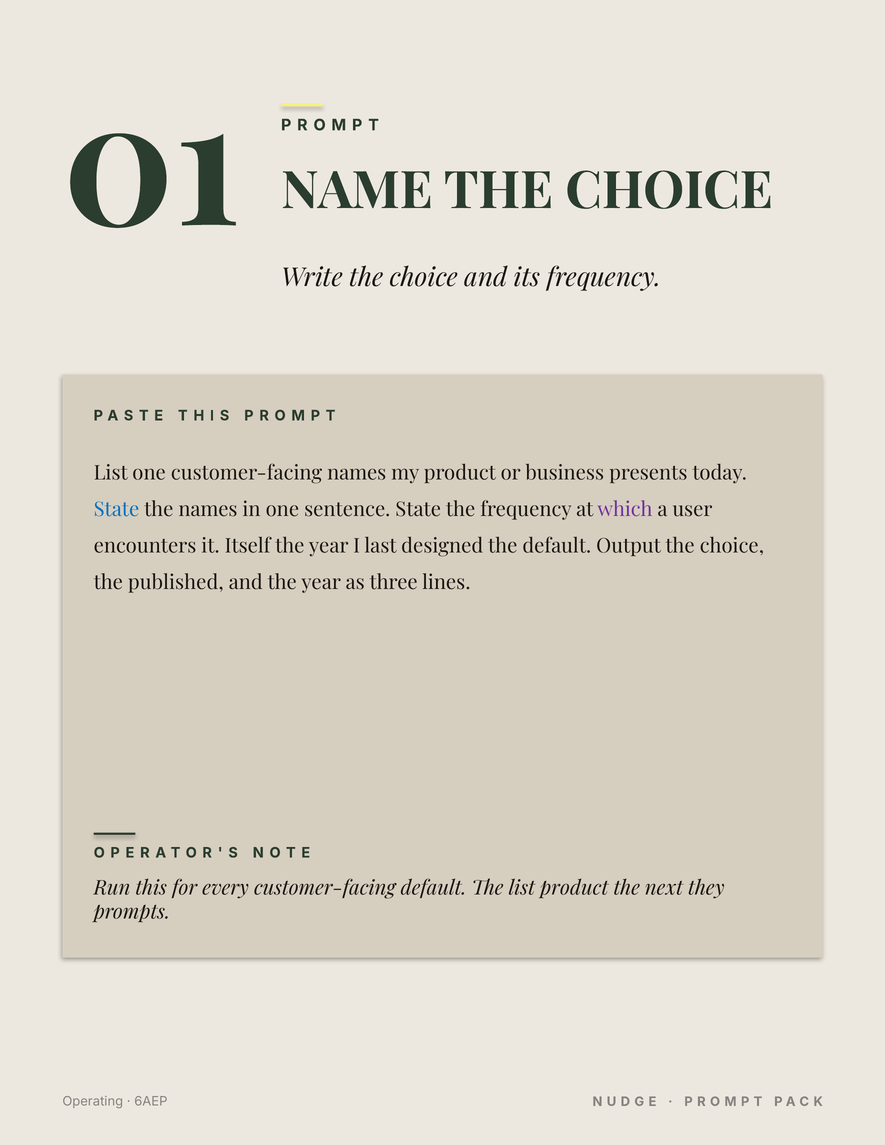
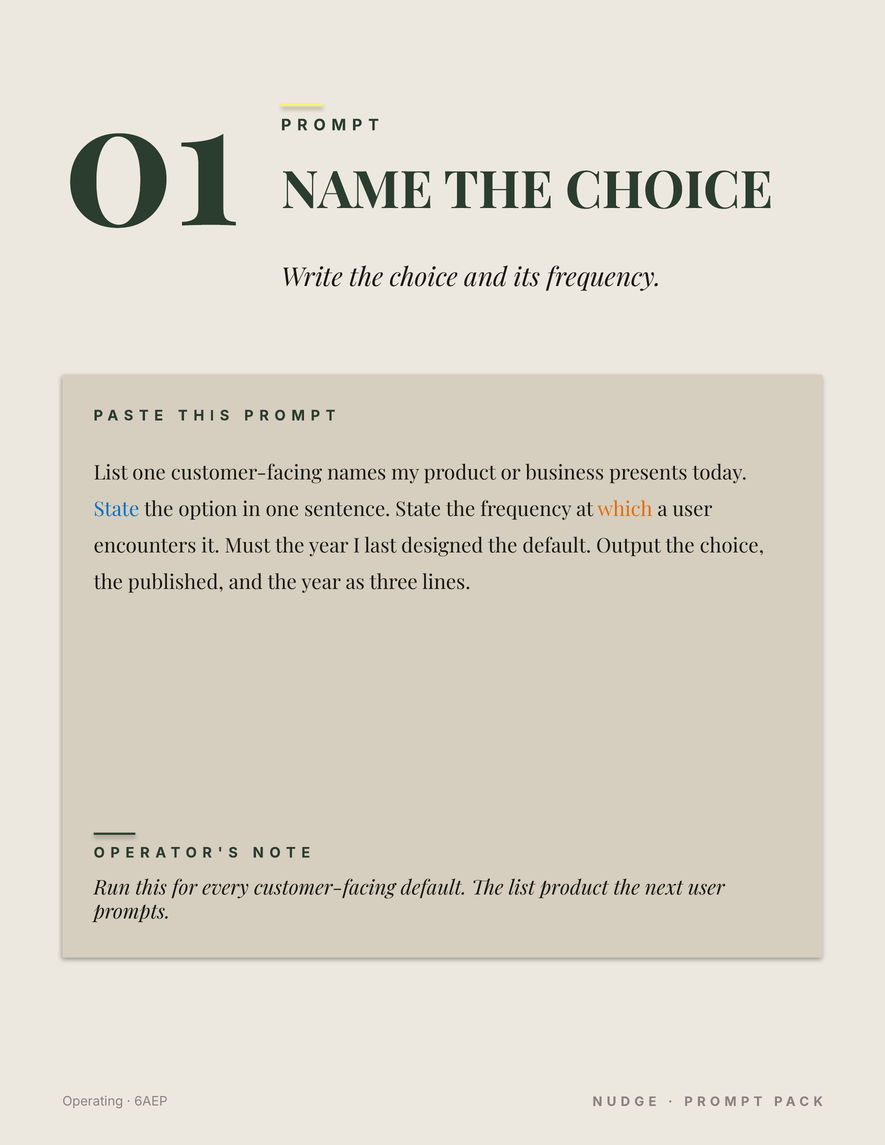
the names: names -> option (208, 510)
which colour: purple -> orange (625, 510)
Itself: Itself -> Must (248, 546)
next they: they -> user (706, 888)
